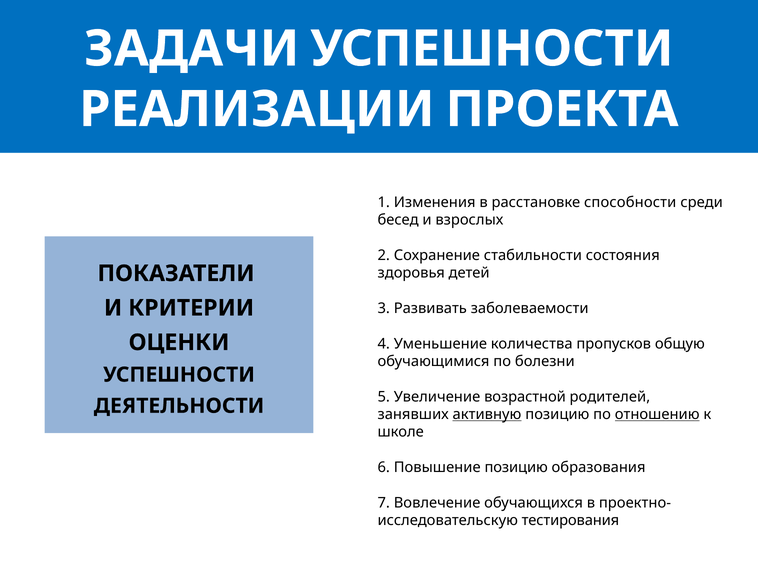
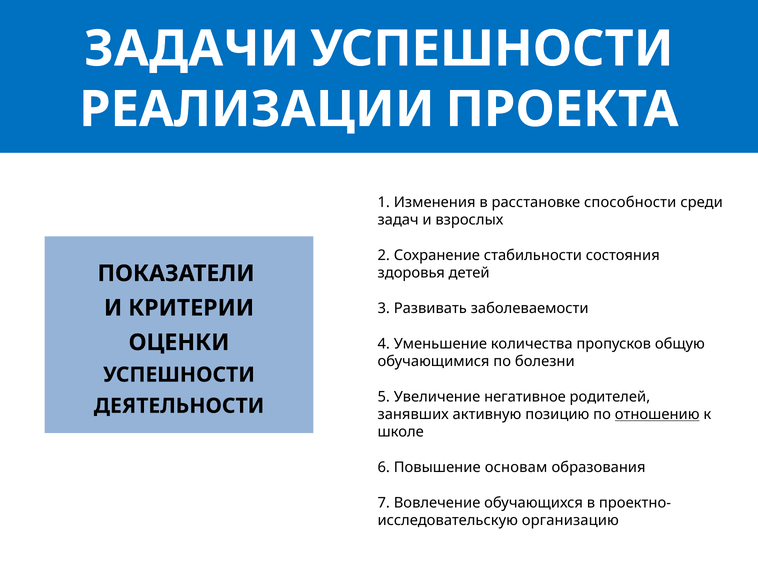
бесед: бесед -> задач (398, 220)
возрастной: возрастной -> негативное (525, 397)
активную underline: present -> none (487, 415)
Повышение позицию: позицию -> основам (516, 468)
тестирования: тестирования -> организацию (570, 521)
